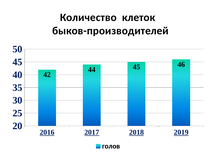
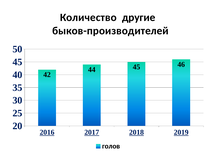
клеток: клеток -> другие (139, 17)
